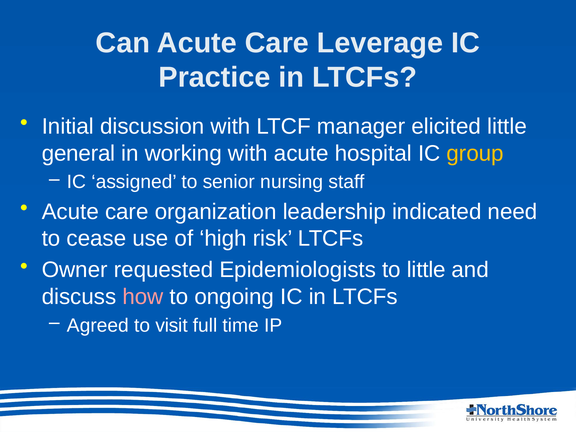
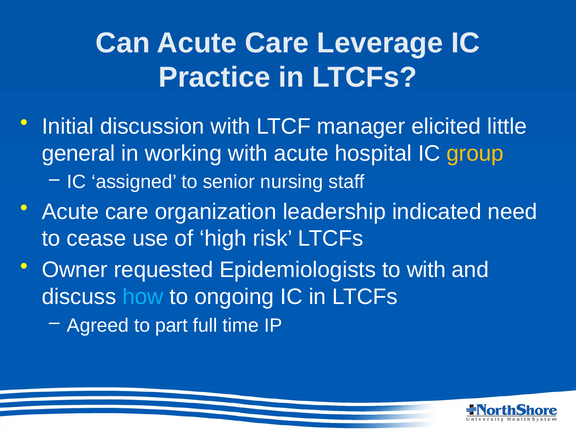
to little: little -> with (426, 270)
how colour: pink -> light blue (143, 297)
visit: visit -> part (172, 325)
